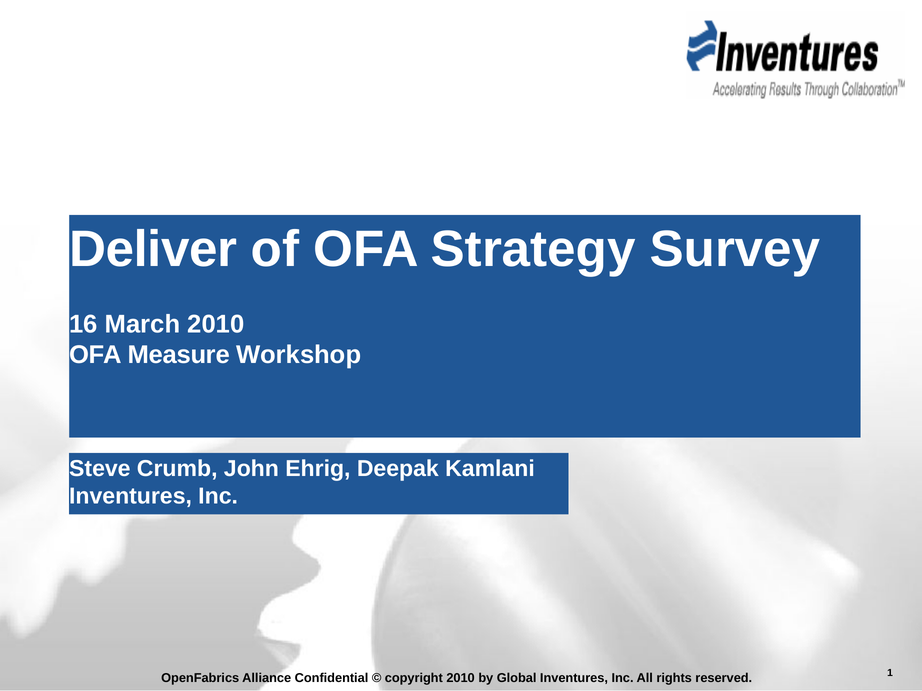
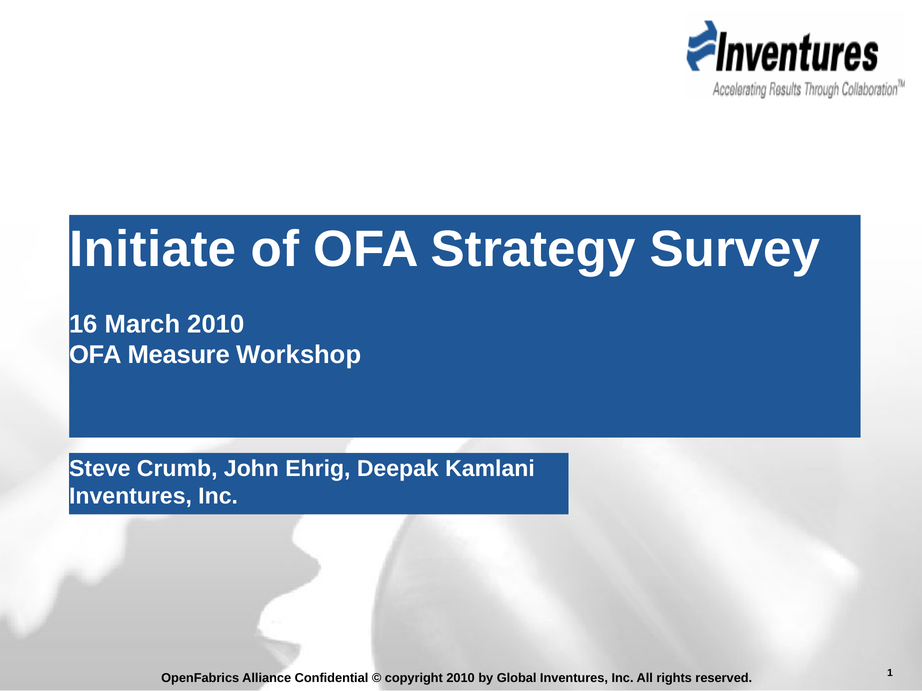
Deliver: Deliver -> Initiate (153, 249)
